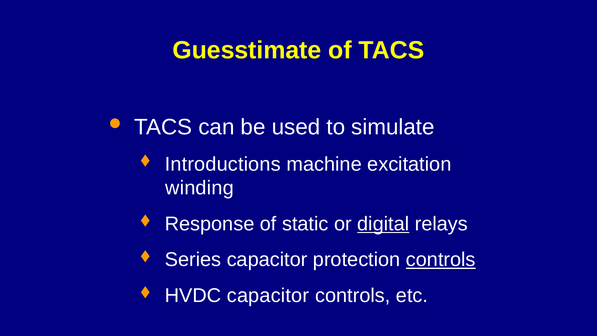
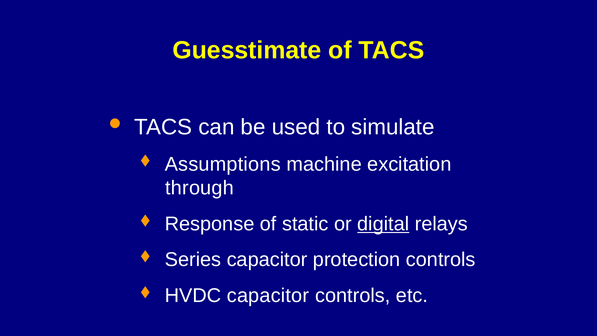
Introductions: Introductions -> Assumptions (223, 164)
winding: winding -> through (200, 188)
controls underline: present -> none (441, 260)
